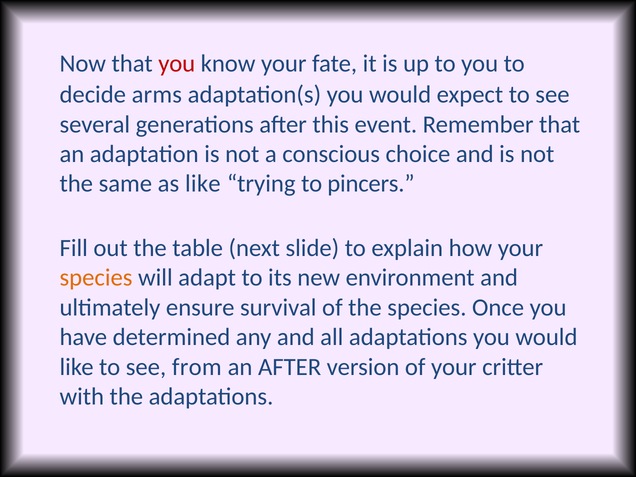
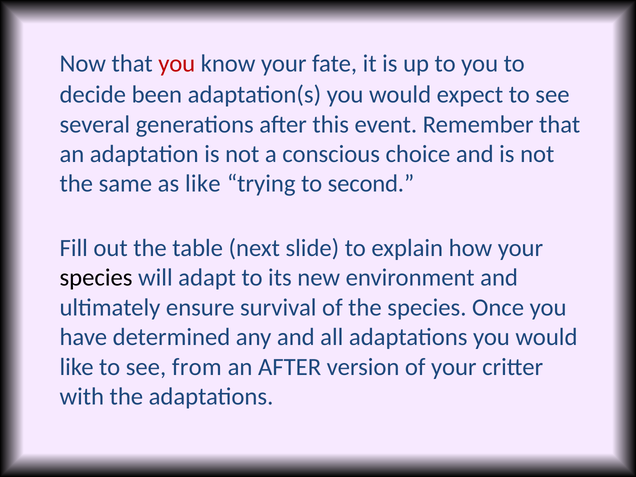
arms: arms -> been (157, 95)
pincers: pincers -> second (371, 184)
species colour: orange -> black (96, 278)
